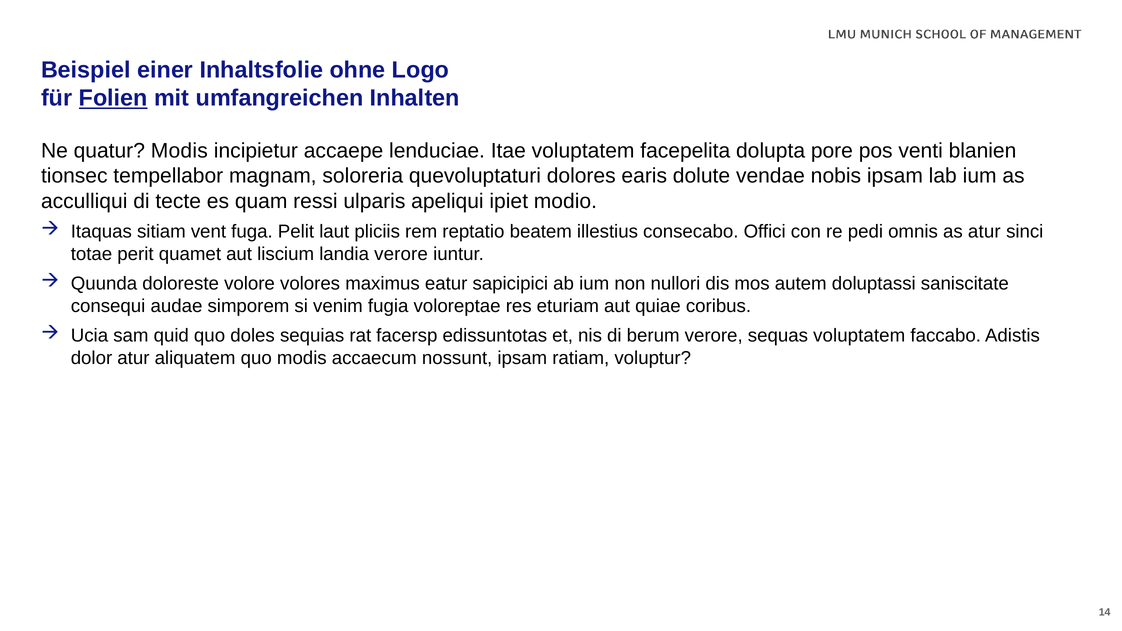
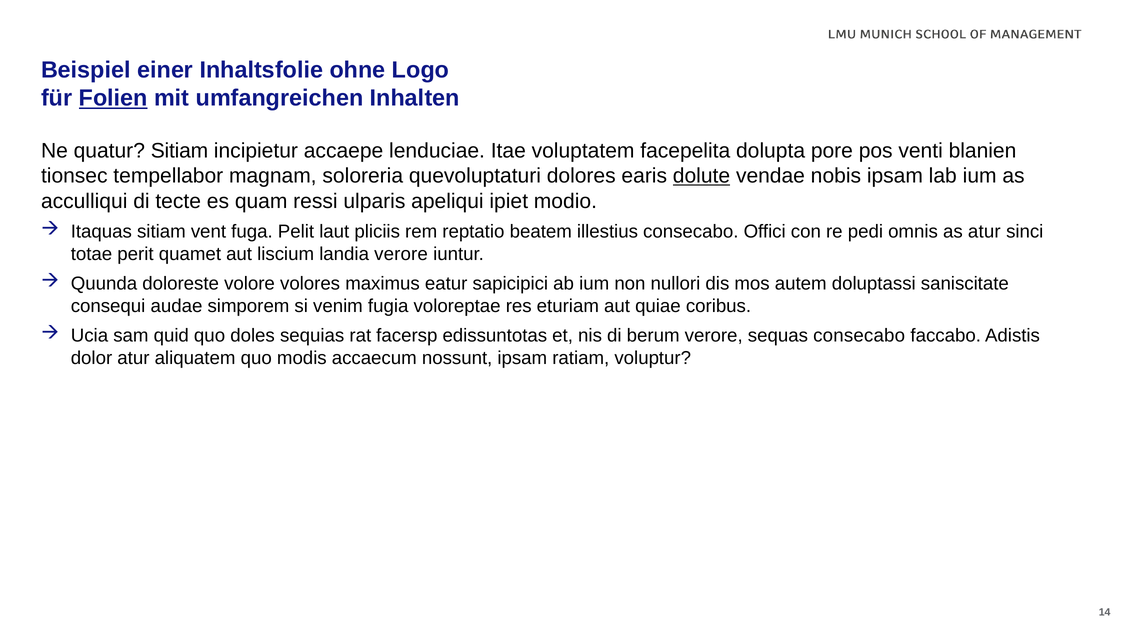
quatur Modis: Modis -> Sitiam (180, 151)
dolute underline: none -> present (701, 176)
sequas voluptatem: voluptatem -> consecabo (859, 336)
